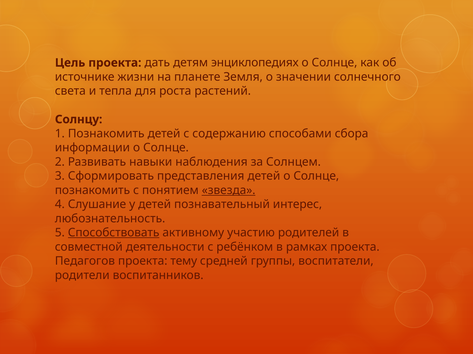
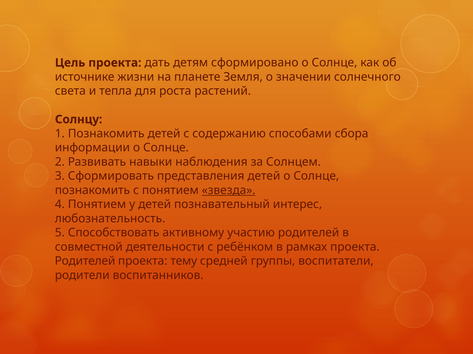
энциклопедиях: энциклопедиях -> сформировано (255, 63)
4 Слушание: Слушание -> Понятием (97, 205)
Способствовать underline: present -> none (114, 233)
Педагогов: Педагогов -> Родителей (85, 262)
